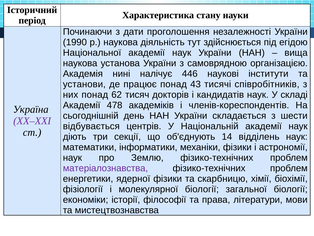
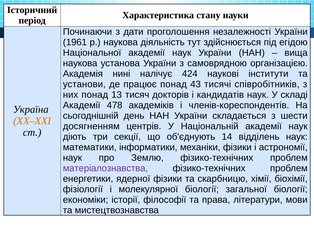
1990: 1990 -> 1961 (75, 42)
446: 446 -> 424 (190, 74)
62: 62 -> 13 (117, 95)
XX–XXI colour: purple -> orange (32, 121)
відбувається: відбувається -> досягненням (91, 126)
